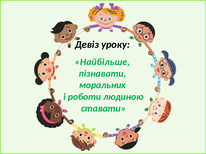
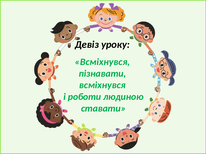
Найбільше: Найбільше -> Всміхнувся (102, 62)
моральних: моральних -> всміхнувся (102, 85)
